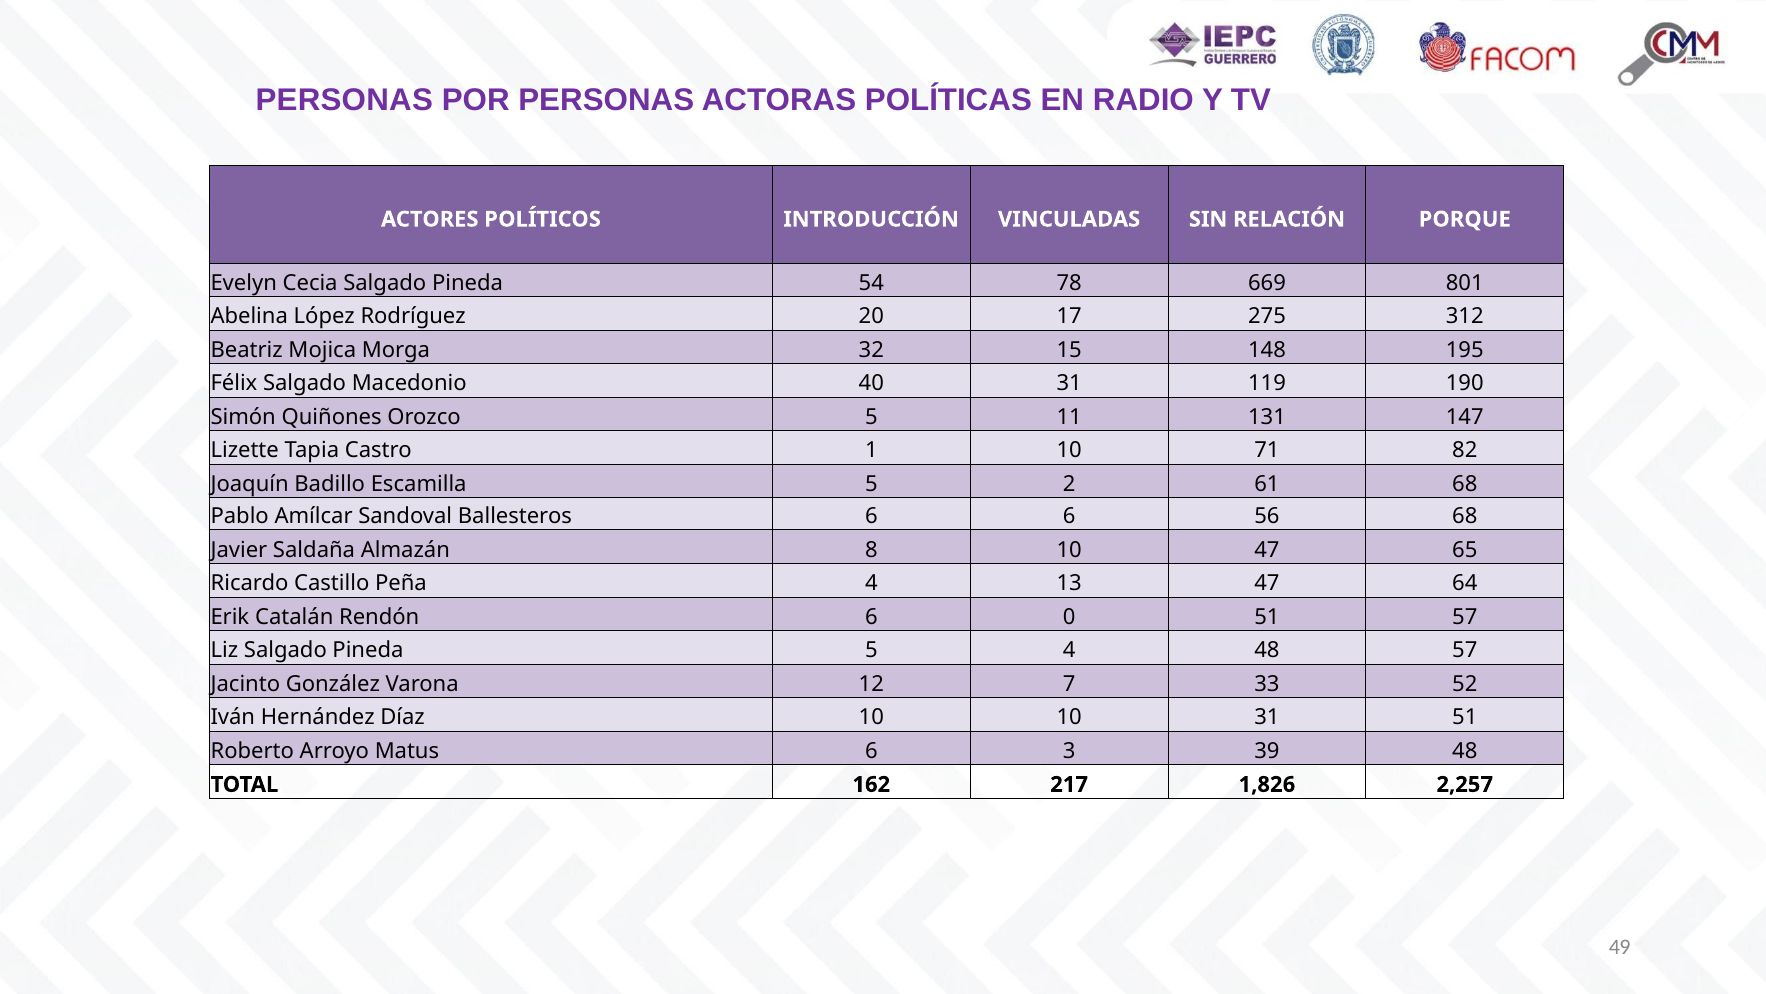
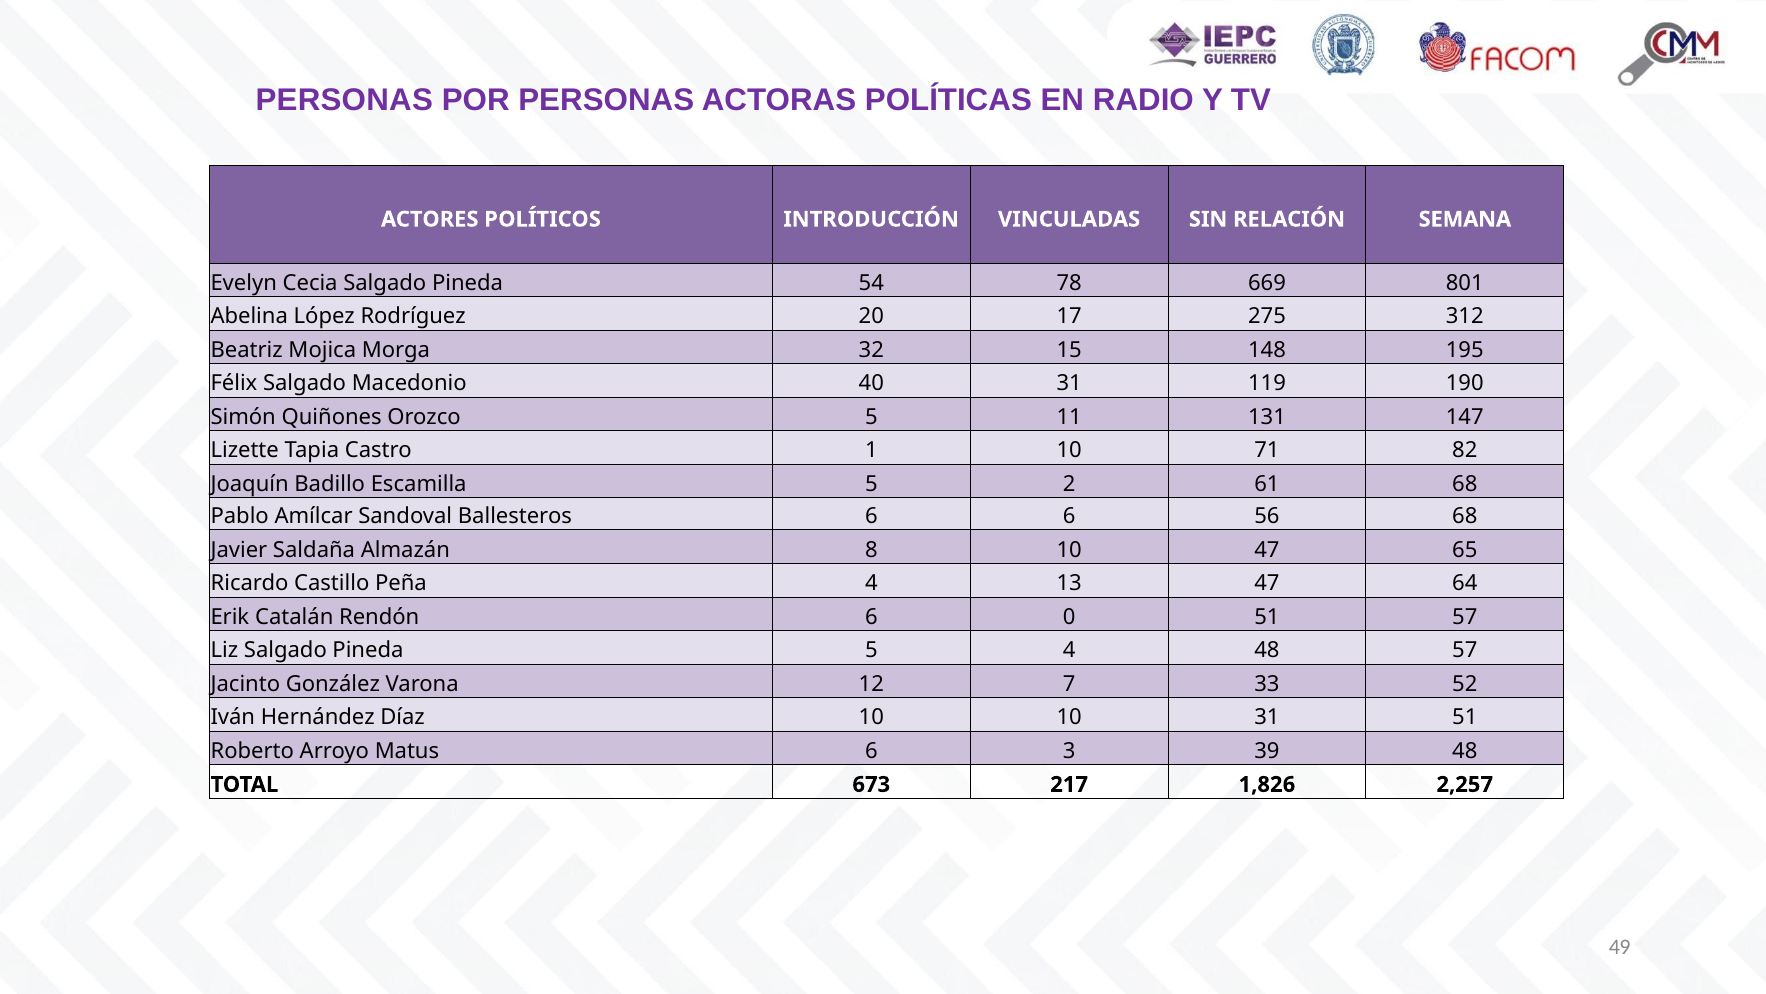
PORQUE: PORQUE -> SEMANA (1465, 219)
162: 162 -> 673 (871, 784)
